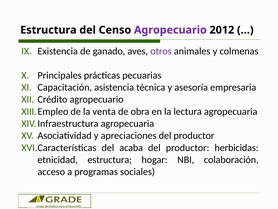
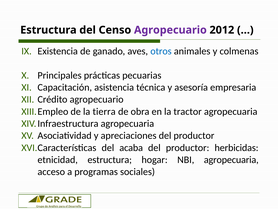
otros colour: purple -> blue (161, 51)
venta: venta -> tierra (104, 111)
lectura: lectura -> tractor (188, 111)
NBI colaboración: colaboración -> agropecuaria (231, 159)
